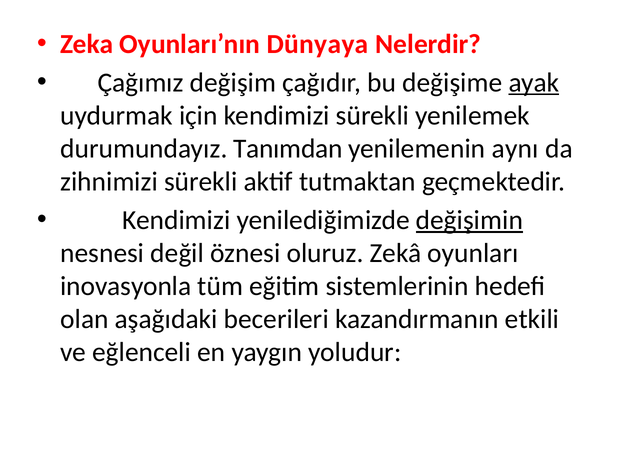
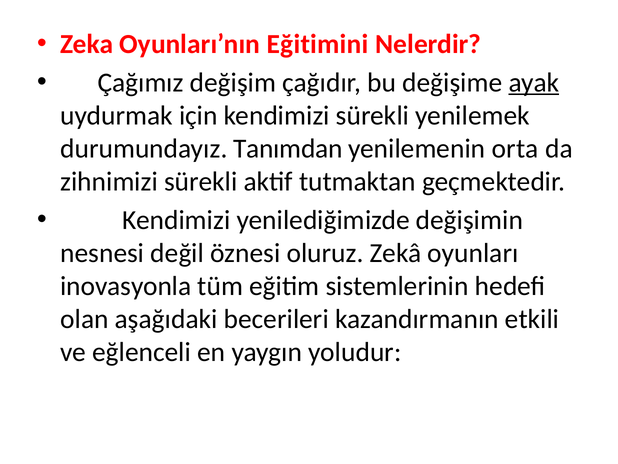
Dünyaya: Dünyaya -> Eğitimini (318, 44)
aynı: aynı -> orta (515, 148)
değişimin underline: present -> none (469, 220)
